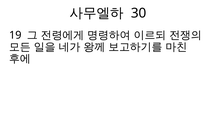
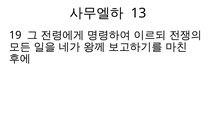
30: 30 -> 13 (139, 13)
